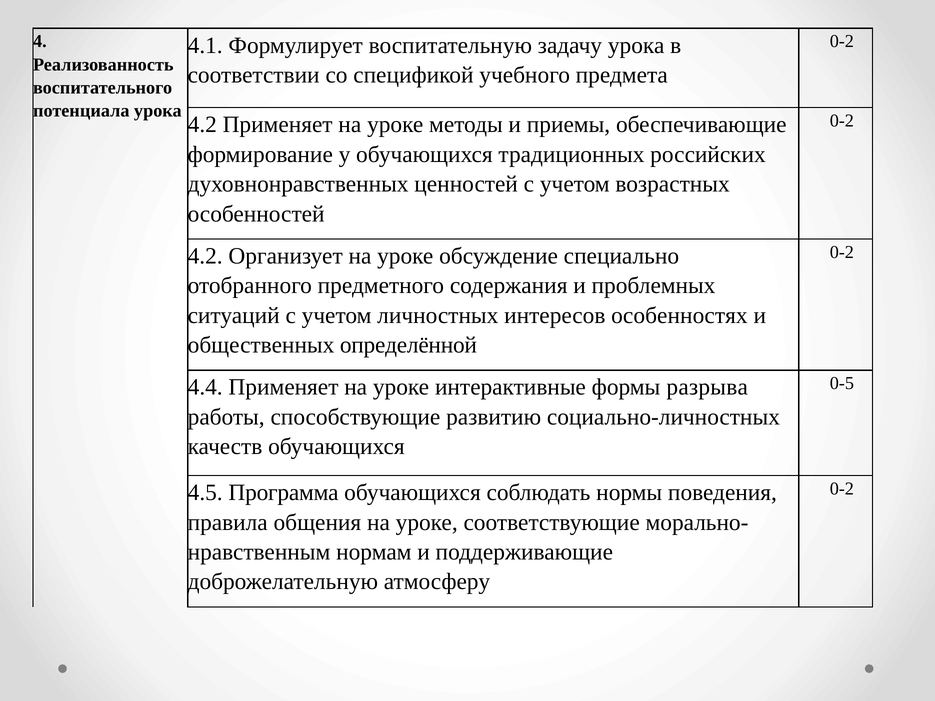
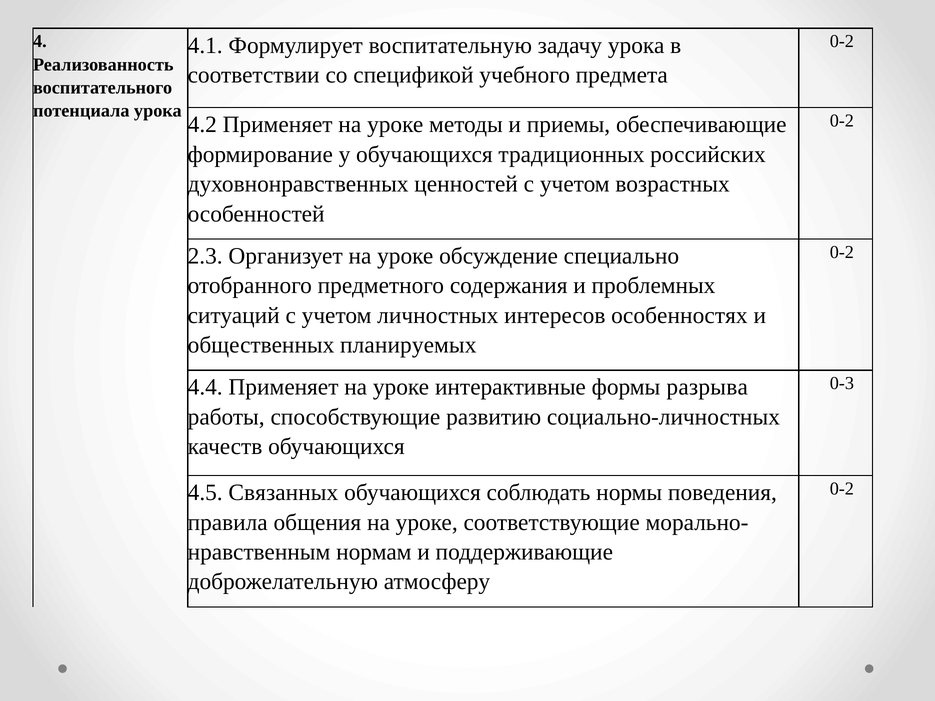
4.2: 4.2 -> 2.3 (205, 256)
определённой: определённой -> планируемых (408, 345)
0-5: 0-5 -> 0-3 (842, 384)
Программа: Программа -> Связанных (283, 493)
